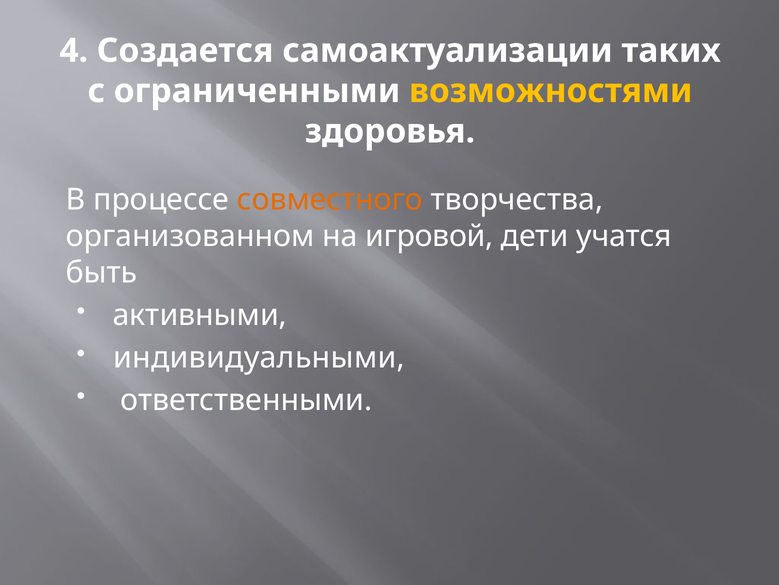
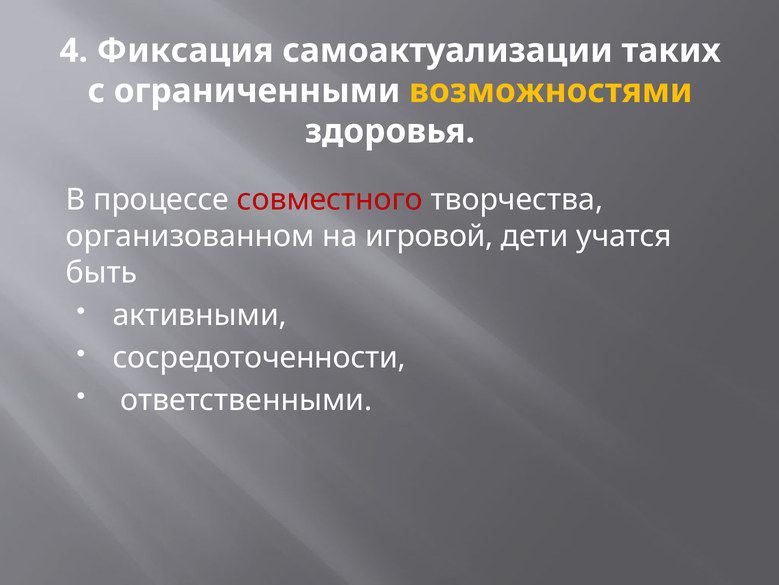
Создается: Создается -> Фиксация (185, 51)
совместного colour: orange -> red (330, 200)
индивидуальными: индивидуальными -> сосредоточенности (259, 357)
